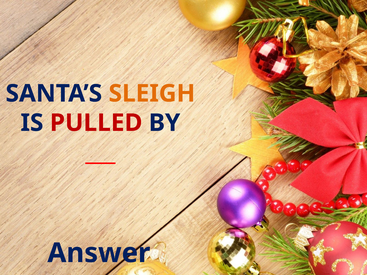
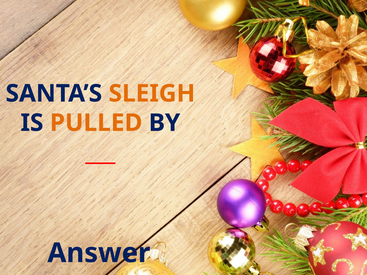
PULLED colour: red -> orange (96, 123)
